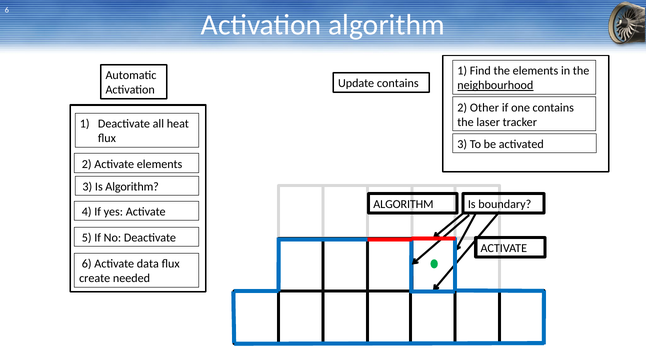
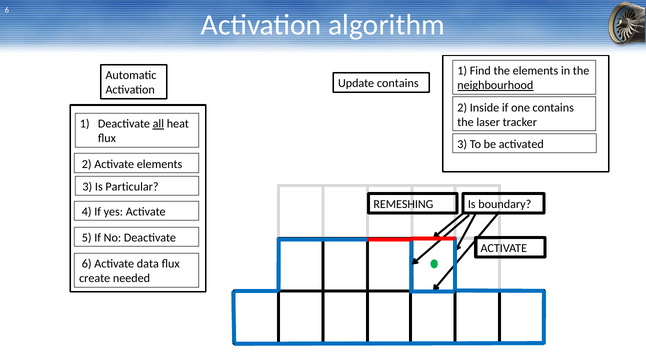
Other: Other -> Inside (485, 107)
all underline: none -> present (158, 124)
Is Algorithm: Algorithm -> Particular (132, 186)
ALGORITHM: ALGORITHM -> REMESHING (403, 204)
